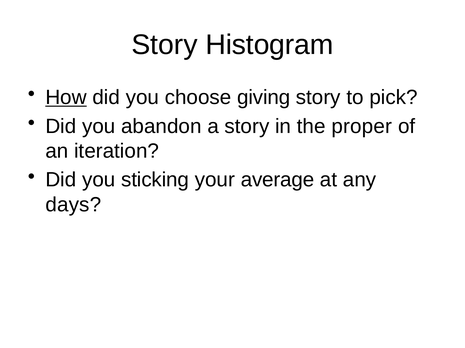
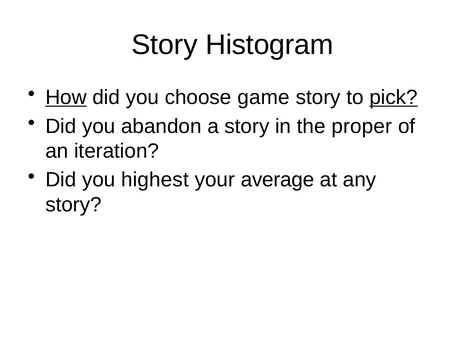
giving: giving -> game (264, 98)
pick underline: none -> present (393, 98)
sticking: sticking -> highest (155, 180)
days: days -> story (73, 205)
